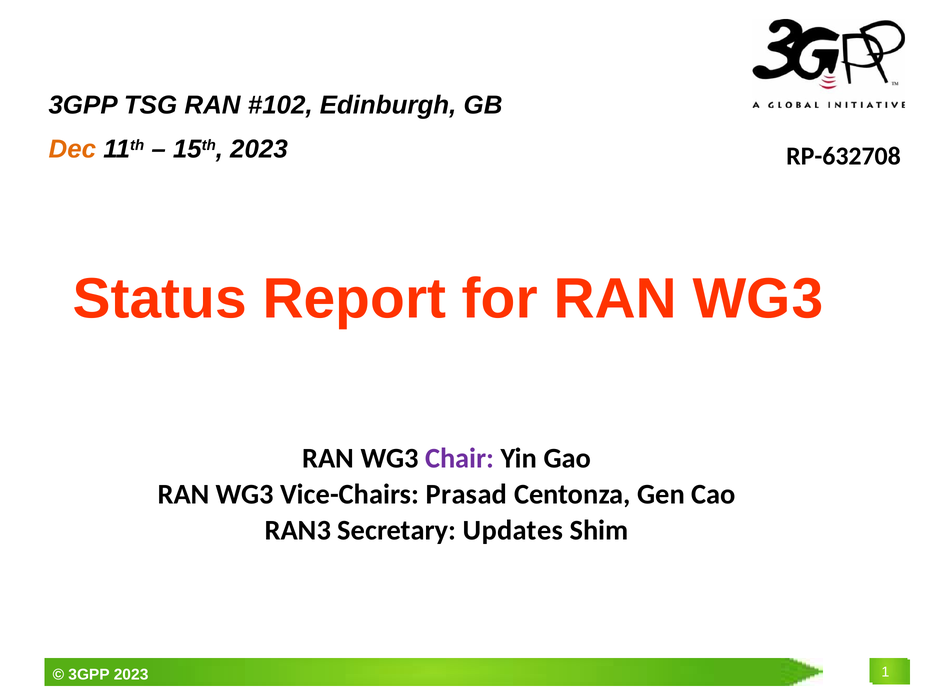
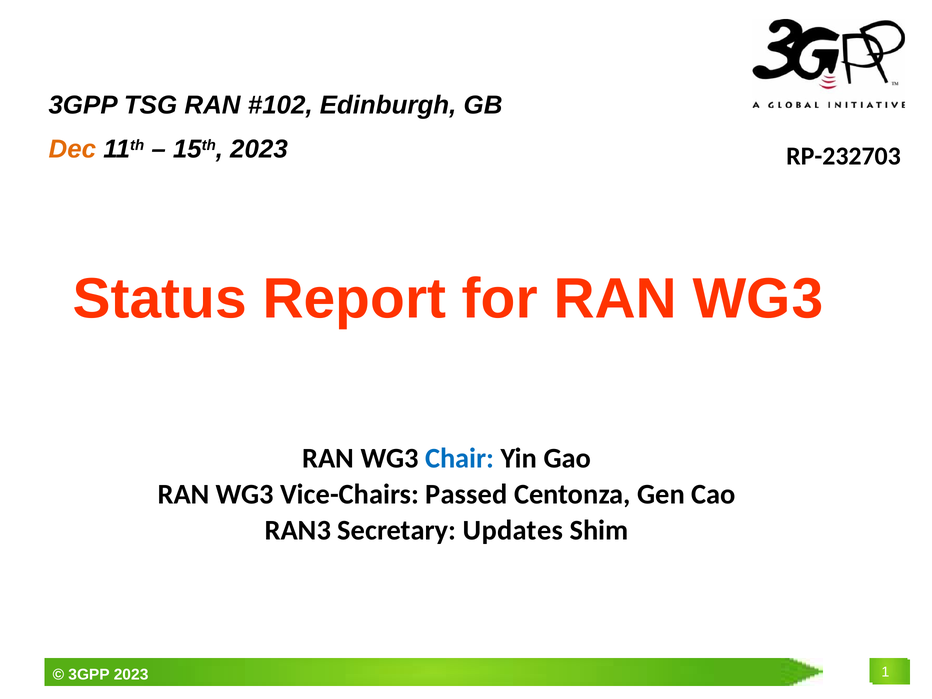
RP-632708: RP-632708 -> RP-232703 (843, 156)
Chair colour: purple -> blue (460, 458)
Prasad: Prasad -> Passed (466, 494)
